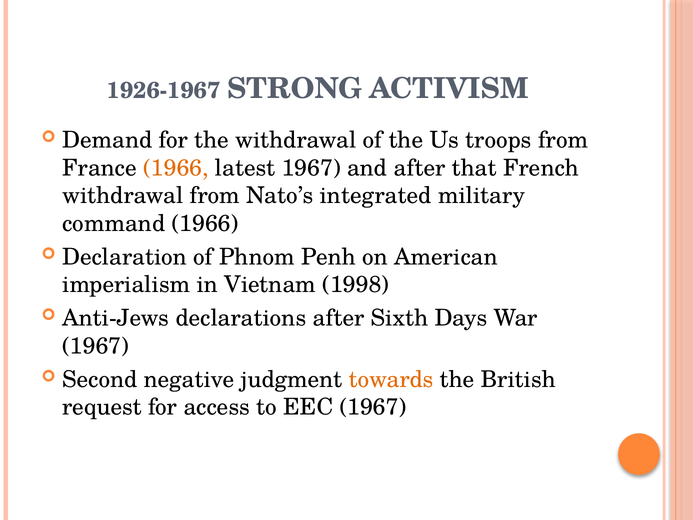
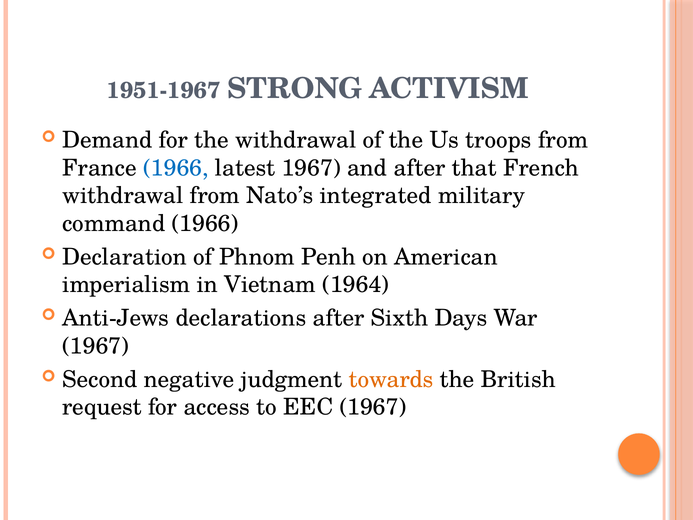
1926-1967: 1926-1967 -> 1951-1967 (164, 91)
1966 colour: orange -> blue (176, 168)
1998: 1998 -> 1964 (356, 285)
